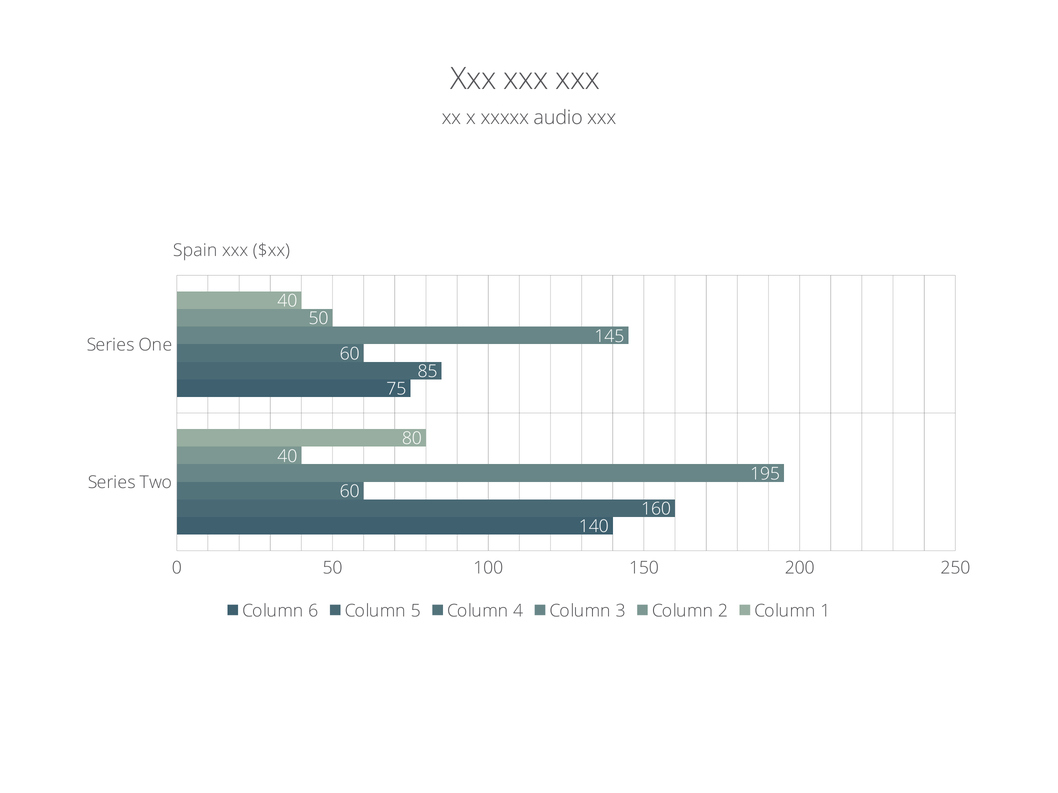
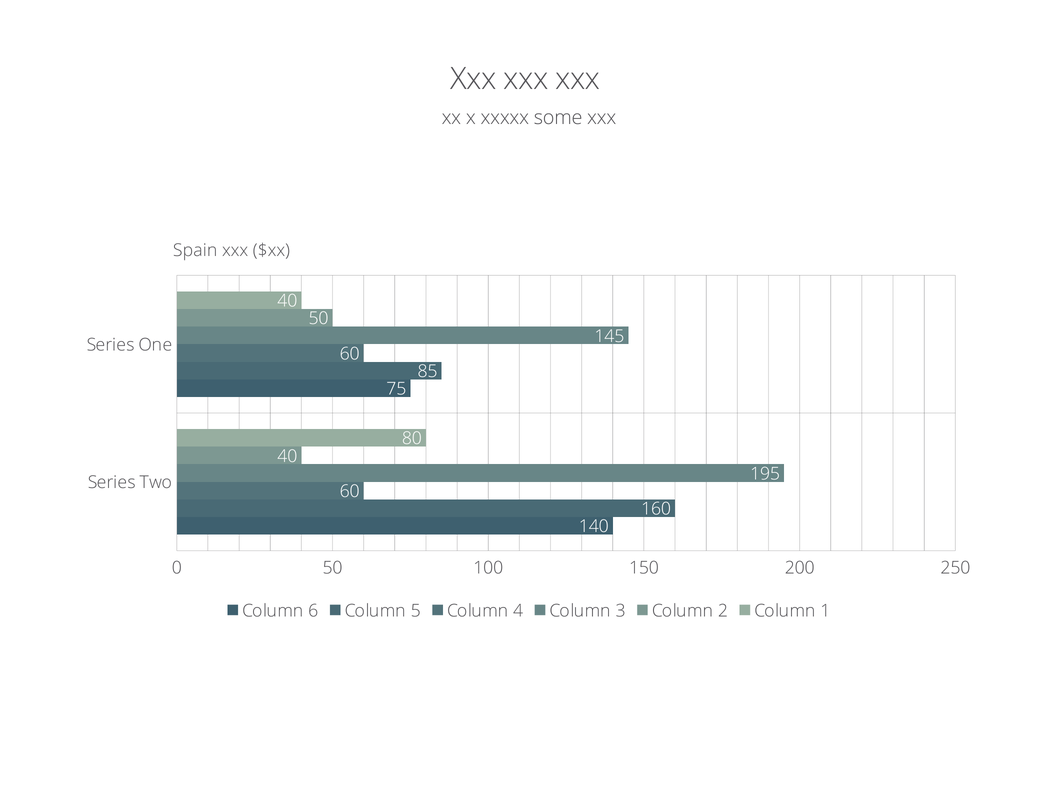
audio: audio -> some (558, 118)
